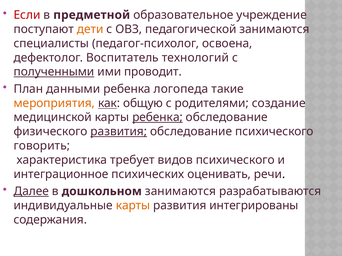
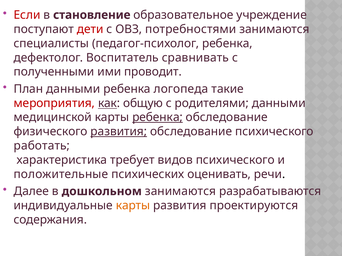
предметной: предметной -> становление (92, 15)
дети colour: orange -> red (90, 29)
педагогической: педагогической -> потребностями (191, 29)
педагог-психолог освоена: освоена -> ребенка (227, 43)
технологий: технологий -> сравнивать (195, 58)
полученными underline: present -> none (54, 72)
мероприятия colour: orange -> red (54, 103)
родителями создание: создание -> данными (279, 103)
говорить: говорить -> работать (42, 146)
интеграционное: интеграционное -> положительные (61, 175)
Далее underline: present -> none (31, 192)
интегрированы: интегрированы -> проектируются (254, 206)
